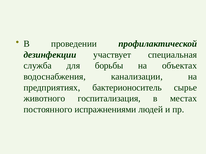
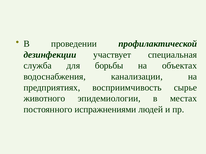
бактерионоситель: бактерионоситель -> восприимчивость (127, 88)
госпитализация: госпитализация -> эпидемиологии (109, 99)
